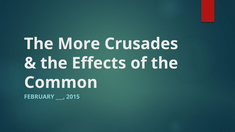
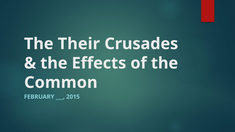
More: More -> Their (79, 44)
